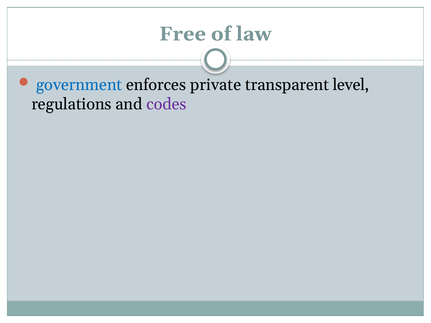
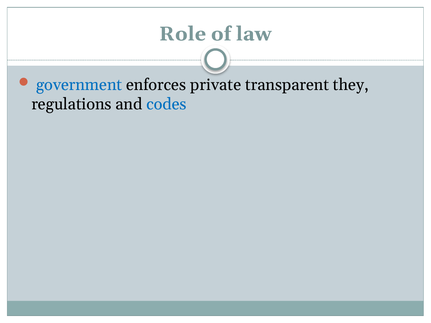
Free: Free -> Role (183, 34)
level: level -> they (351, 85)
codes colour: purple -> blue (166, 104)
